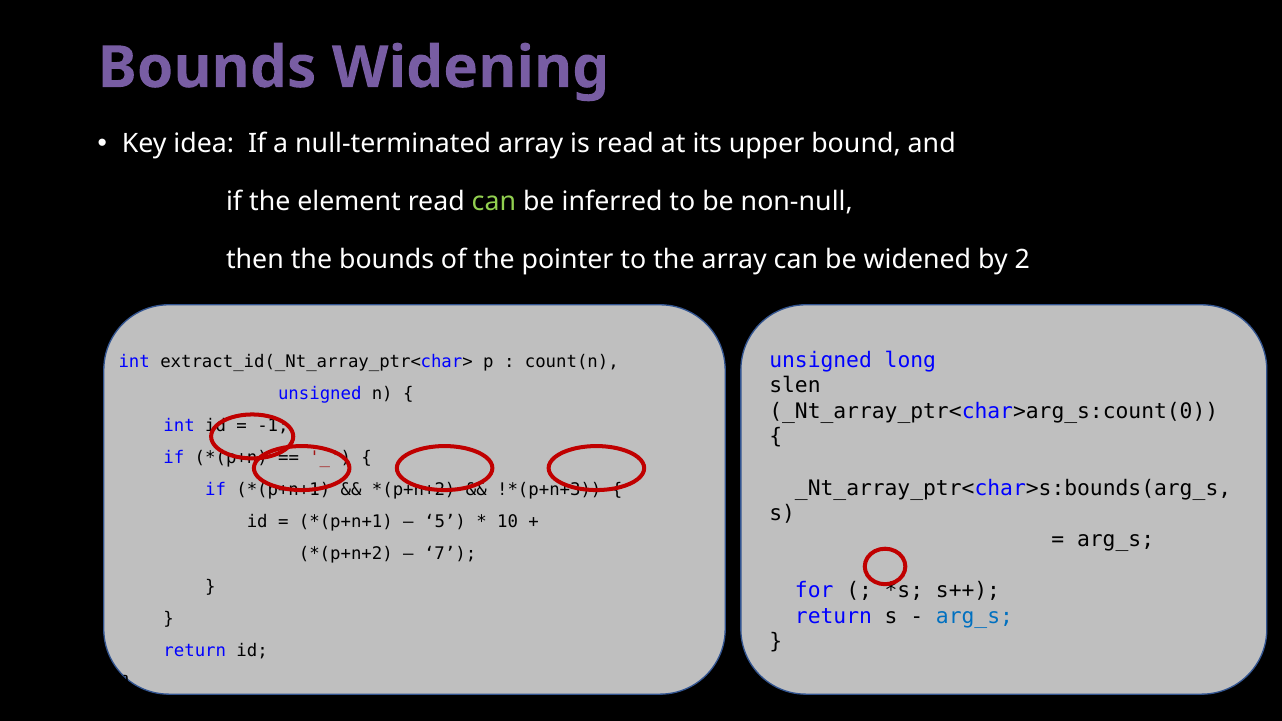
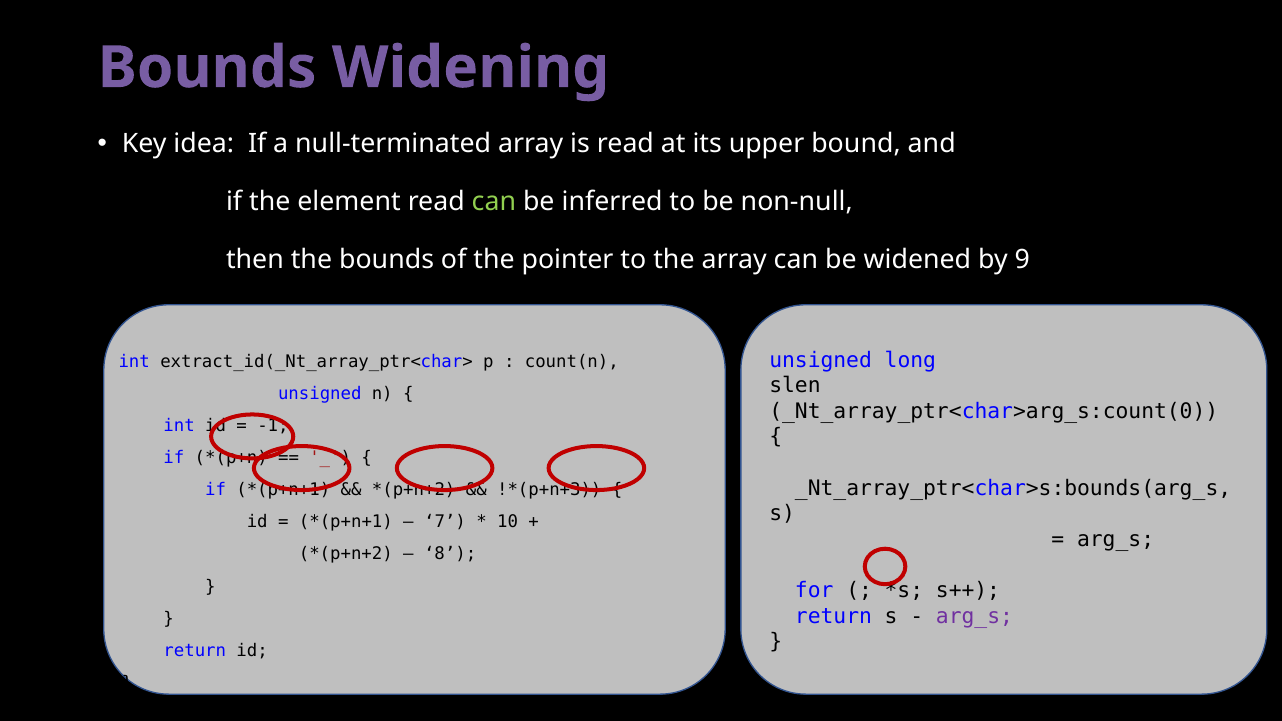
2: 2 -> 9 (1022, 259)
5: 5 -> 7 (445, 522)
7: 7 -> 8 (450, 554)
arg_s colour: blue -> purple (974, 616)
